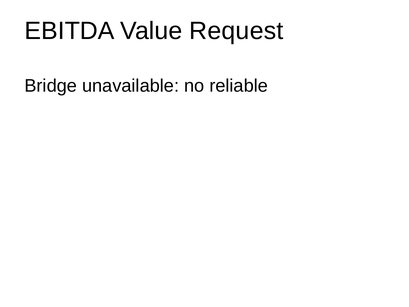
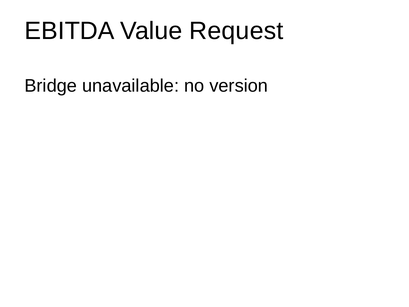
reliable: reliable -> version (239, 86)
